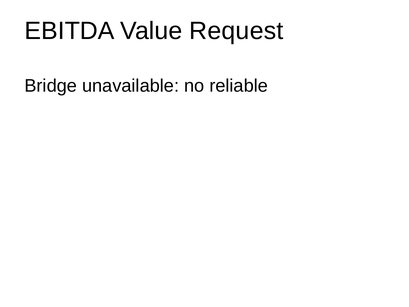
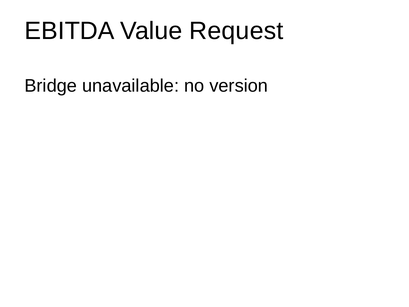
reliable: reliable -> version (239, 86)
